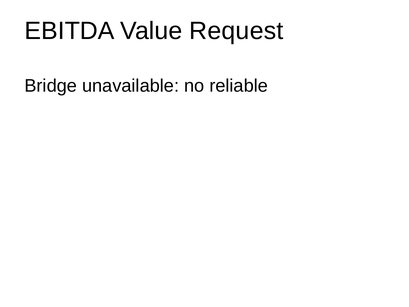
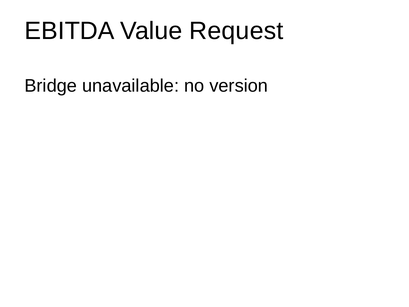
reliable: reliable -> version (239, 86)
